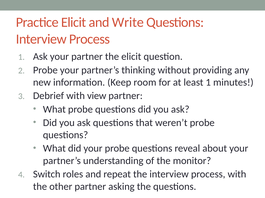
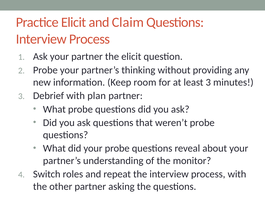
Write: Write -> Claim (128, 22)
least 1: 1 -> 3 (208, 83)
view: view -> plan (97, 96)
